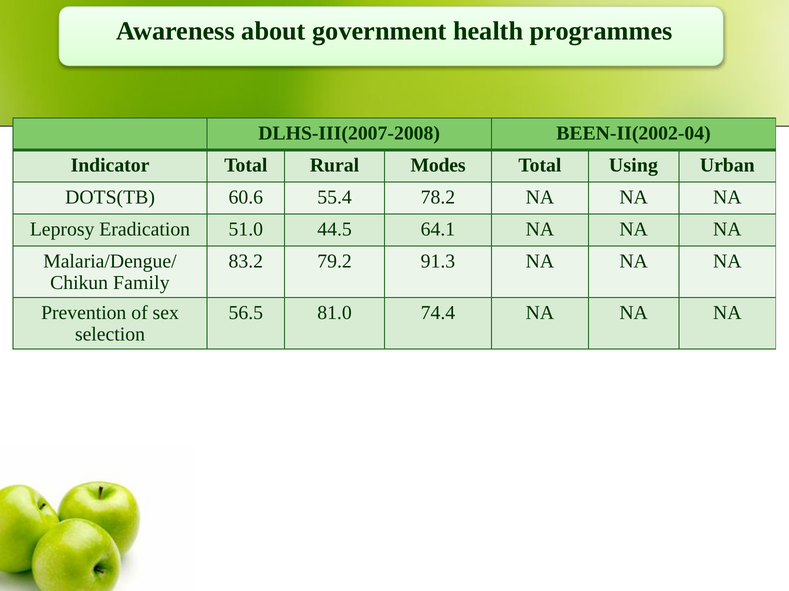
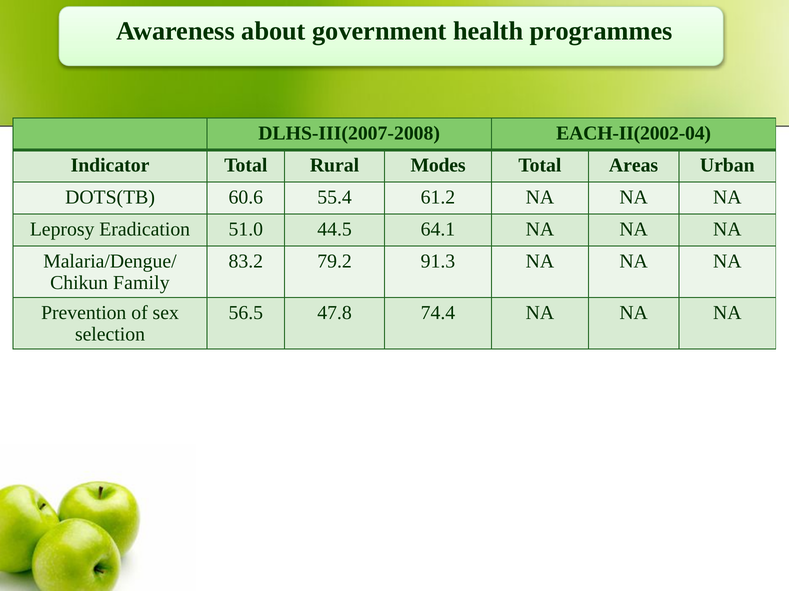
BEEN-II(2002-04: BEEN-II(2002-04 -> EACH-II(2002-04 (634, 133)
Using: Using -> Areas (634, 165)
78.2: 78.2 -> 61.2 (438, 197)
81.0: 81.0 -> 47.8 (335, 313)
